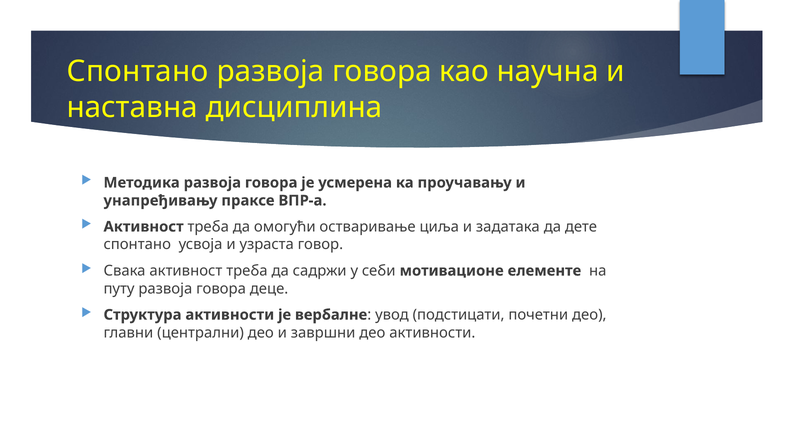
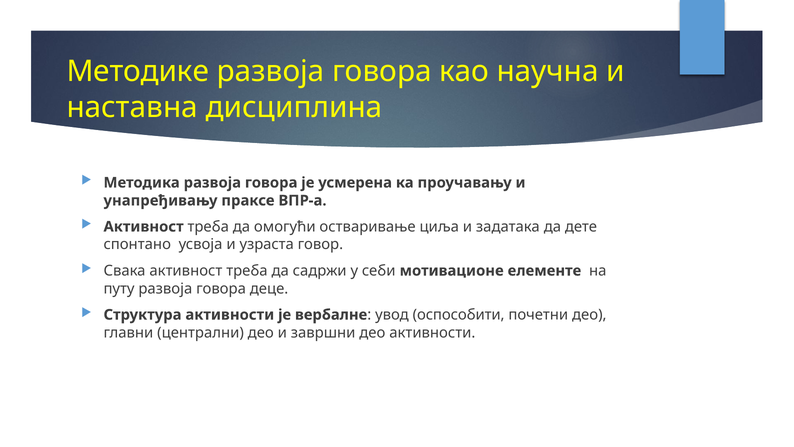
Спонтано: Спонтано -> Методике (138, 72)
подстицати: подстицати -> оспособити (459, 315)
